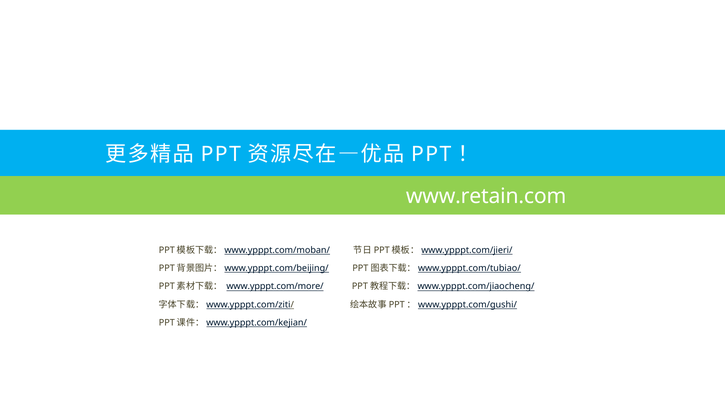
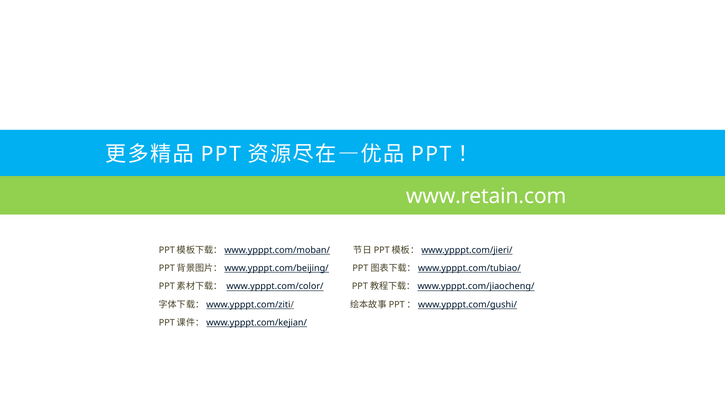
www.ypppt.com/more/: www.ypppt.com/more/ -> www.ypppt.com/color/ (275, 286)
